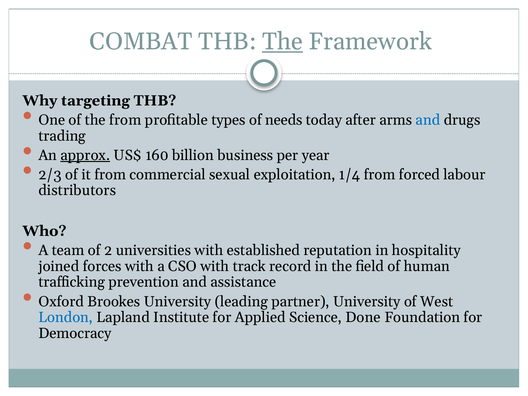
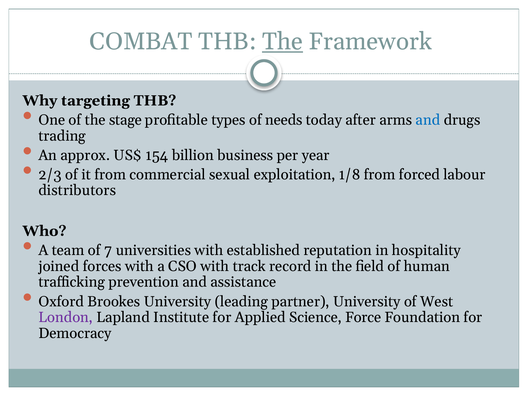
the from: from -> stage (125, 120)
approx underline: present -> none (85, 155)
160: 160 -> 154 (157, 155)
1/4: 1/4 -> 1/8 (350, 175)
2: 2 -> 7 (108, 250)
London colour: blue -> purple (66, 317)
Done: Done -> Force (363, 317)
